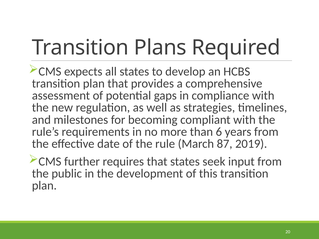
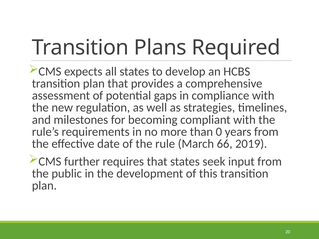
6: 6 -> 0 (219, 132)
87: 87 -> 66 (225, 144)
